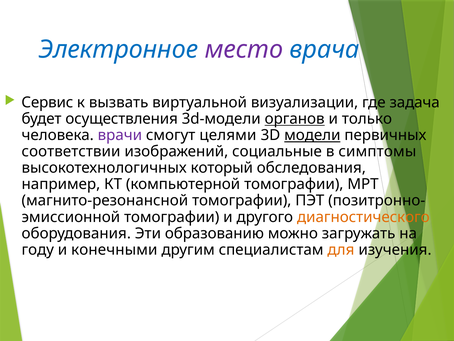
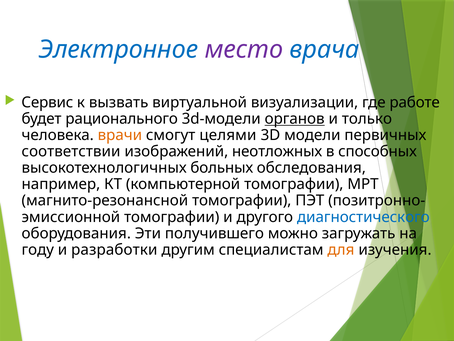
задача: задача -> работе (415, 102)
осуществления: осуществления -> рационального (122, 119)
врачи colour: purple -> orange (120, 135)
модели underline: present -> none (312, 135)
социальные: социальные -> неотложных (277, 151)
симптомы: симптомы -> способных (378, 151)
который: который -> больных (222, 168)
диагностического colour: orange -> blue (363, 217)
образованию: образованию -> получившего (214, 233)
конечными: конечными -> разработки (114, 249)
